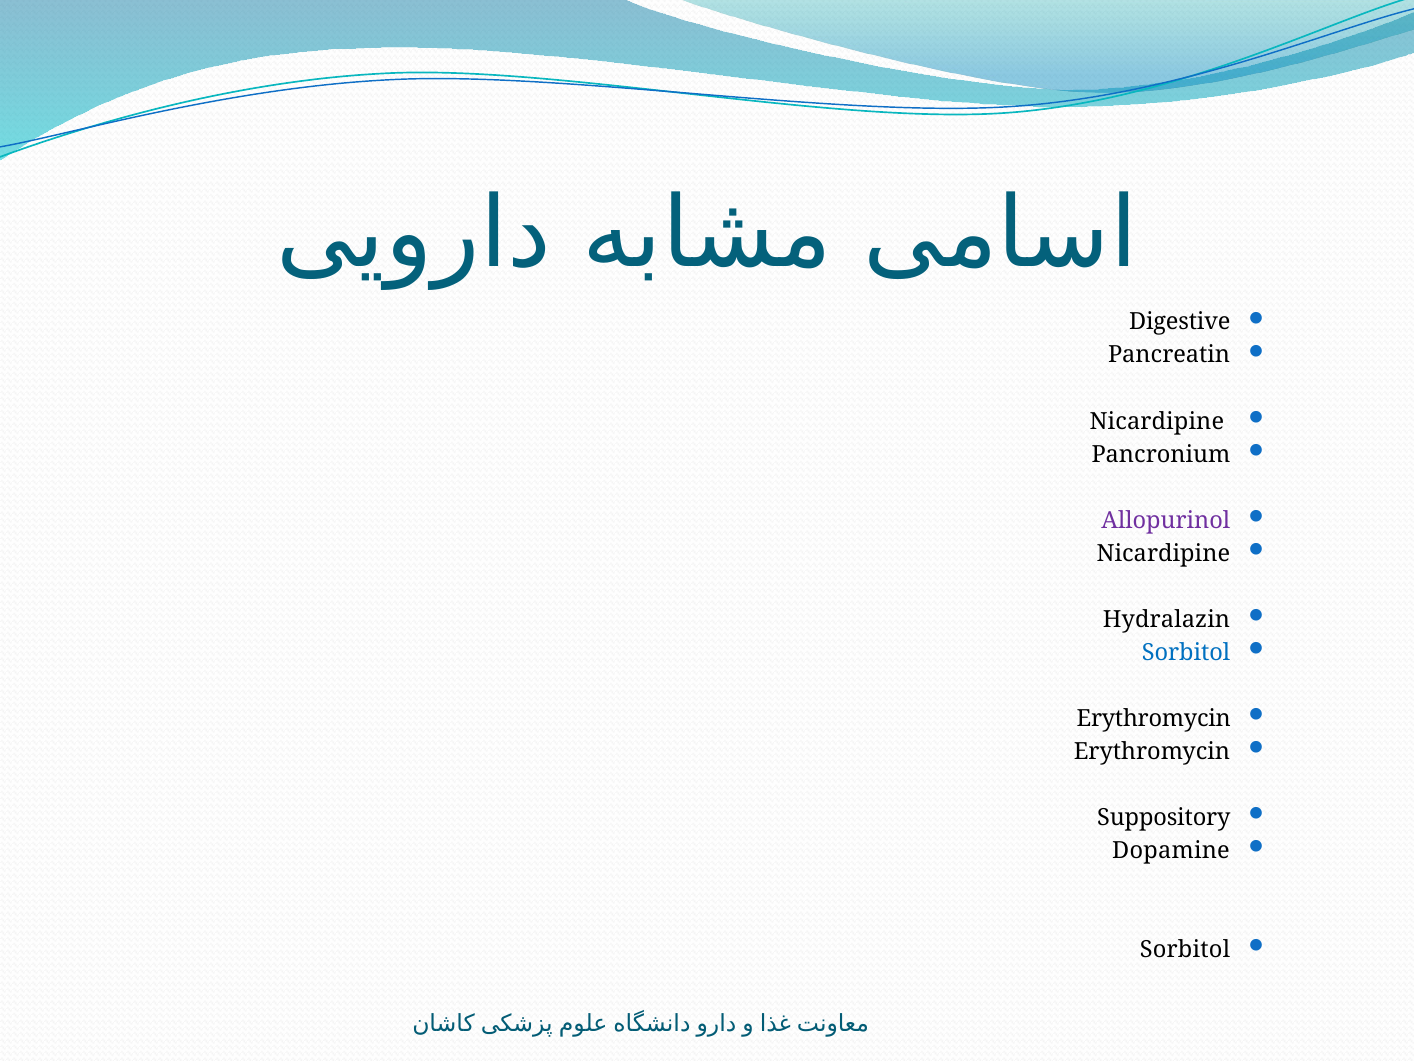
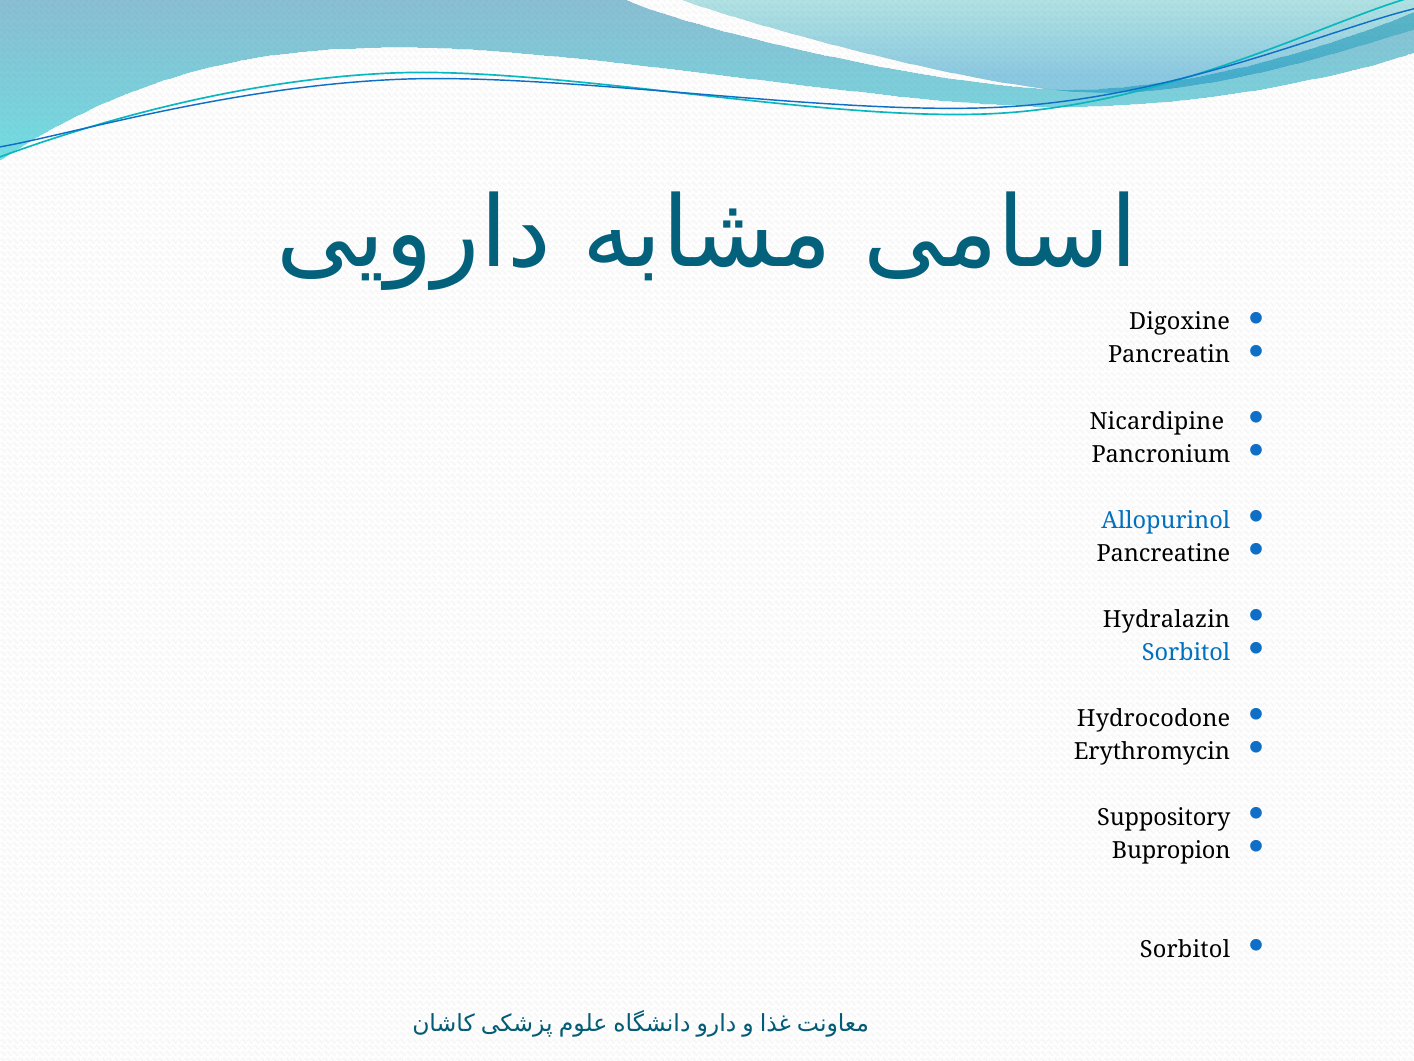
Digestive: Digestive -> Digoxine (1180, 322)
Allopurinol colour: purple -> blue (1166, 520)
Nicardipine: Nicardipine -> Pancreatine (1163, 553)
Erythromycin: Erythromycin -> Hydrocodone (1154, 718)
Dopamine: Dopamine -> Bupropion (1171, 850)
